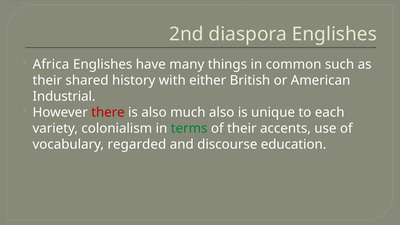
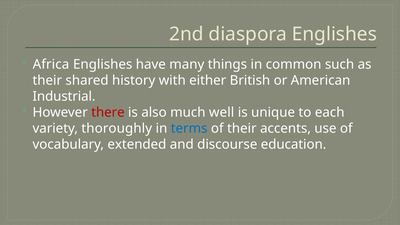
much also: also -> well (222, 112)
colonialism: colonialism -> thoroughly (117, 128)
terms colour: green -> blue (189, 128)
regarded: regarded -> extended (137, 144)
